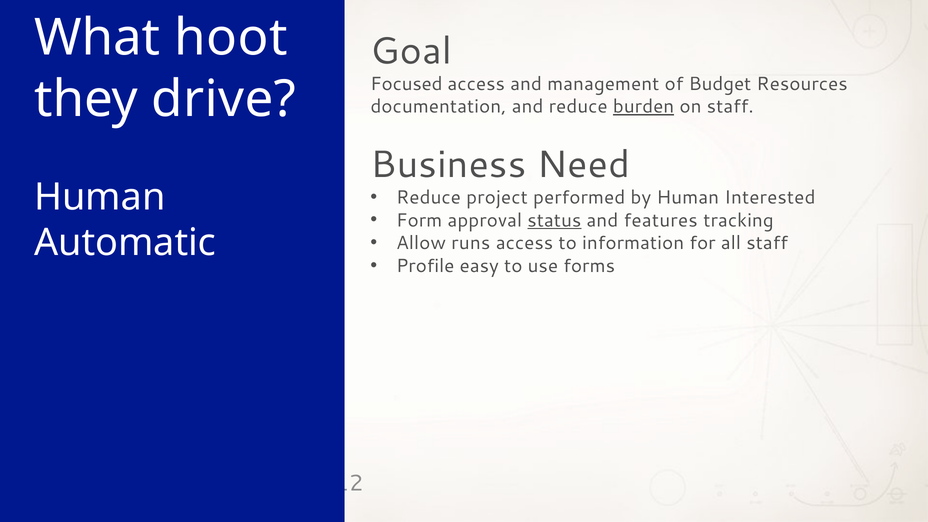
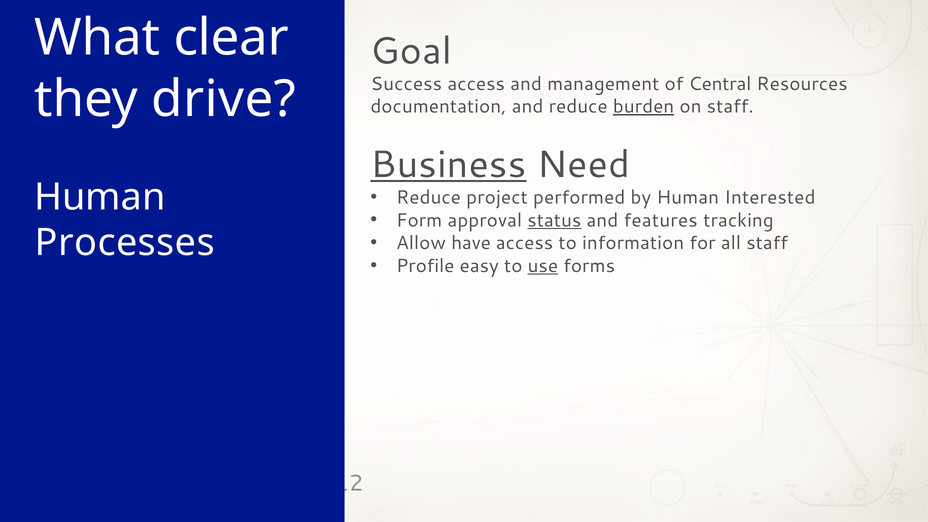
hoot: hoot -> clear (231, 38)
Focused: Focused -> Success (406, 84)
Budget: Budget -> Central (720, 84)
Business underline: none -> present (448, 165)
Automatic: Automatic -> Processes (125, 243)
runs: runs -> have (471, 243)
use underline: none -> present (543, 266)
